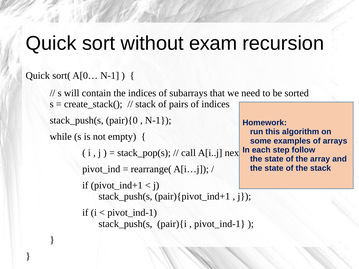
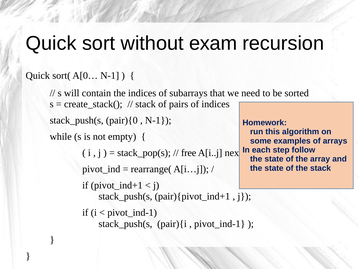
call: call -> free (189, 153)
